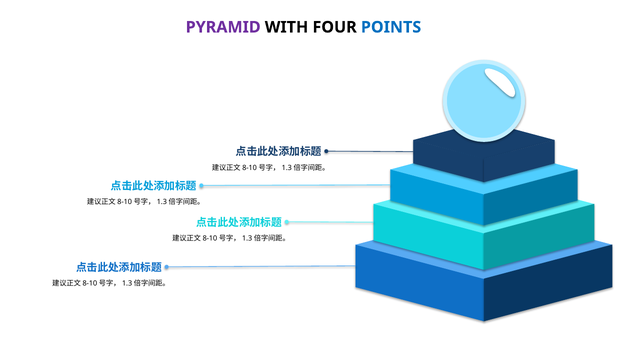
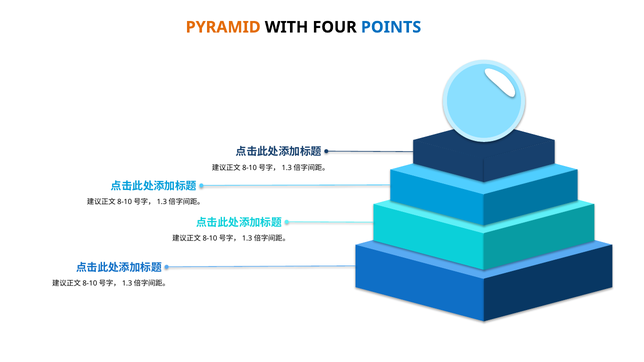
PYRAMID colour: purple -> orange (223, 27)
